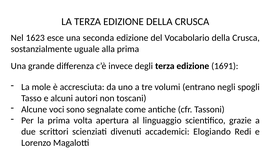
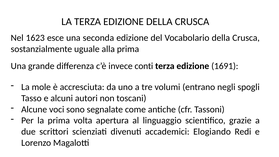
degli: degli -> conti (144, 66)
